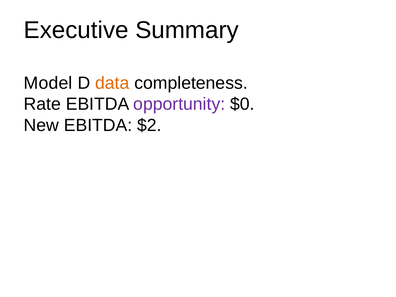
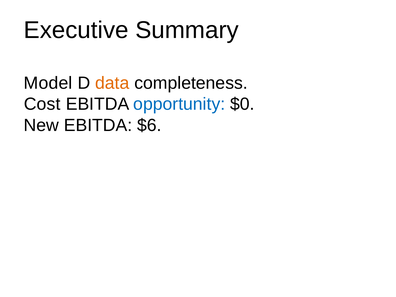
Rate: Rate -> Cost (42, 104)
opportunity colour: purple -> blue (179, 104)
$2: $2 -> $6 (149, 125)
